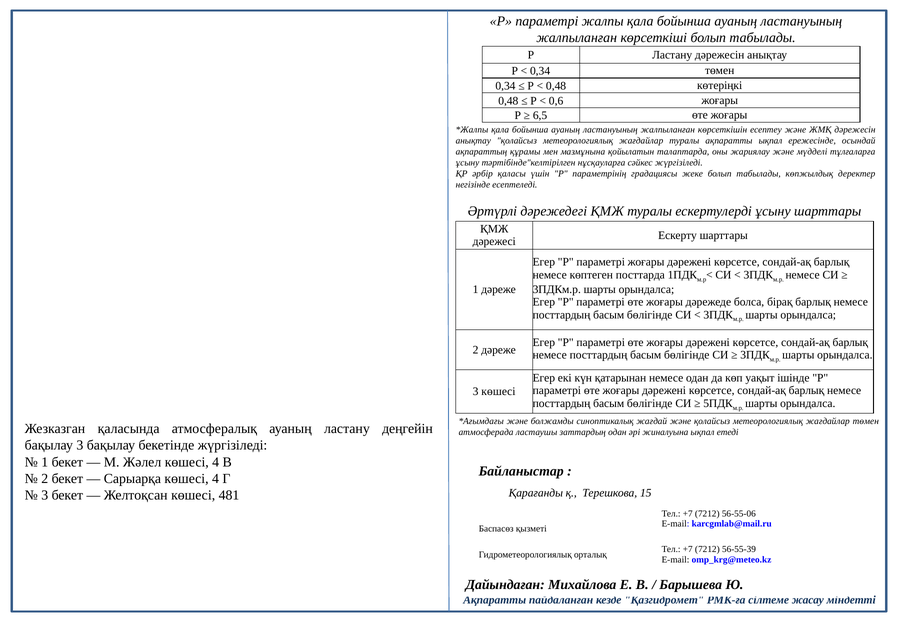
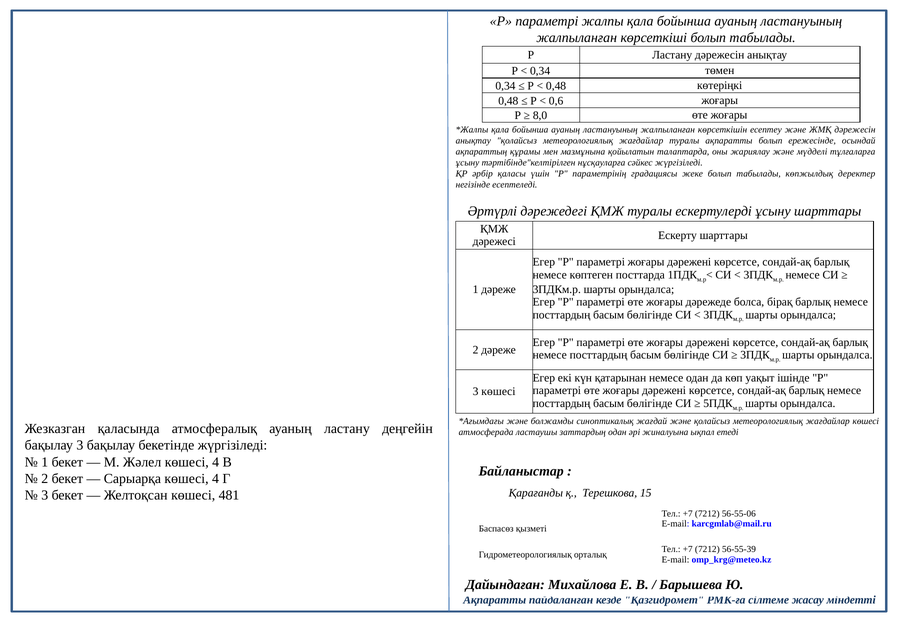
6,5: 6,5 -> 8,0 (540, 116)
ақпаратты ықпал: ықпал -> болып (771, 141)
жағдайлар төмен: төмен -> көшесі (866, 421)
